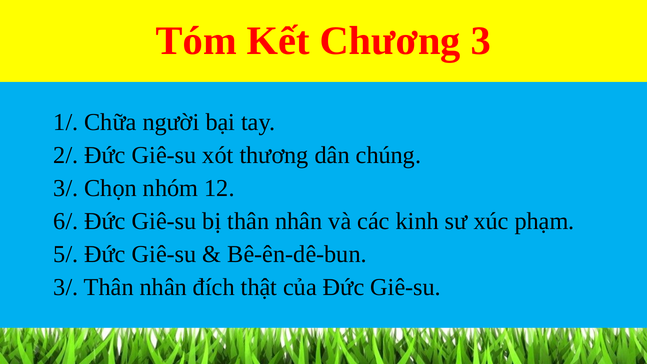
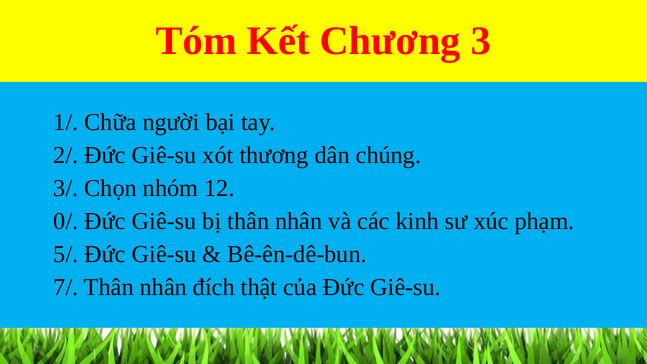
6/: 6/ -> 0/ (66, 221)
3/: 3/ -> 7/ (66, 287)
